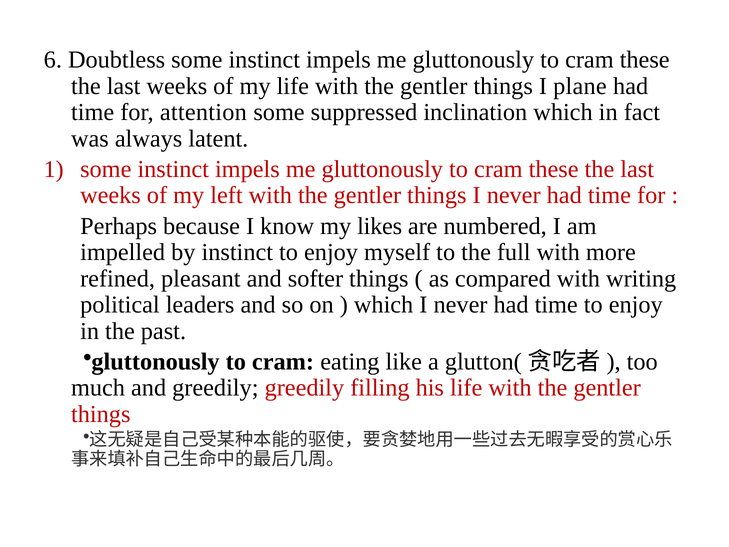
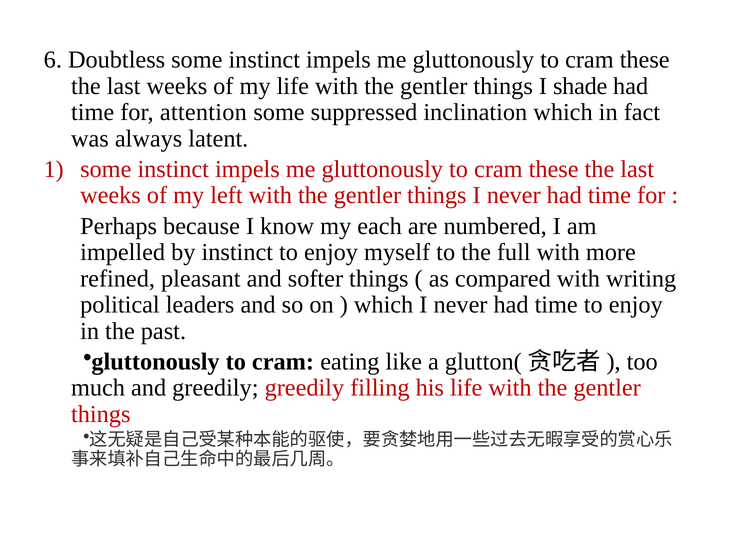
plane: plane -> shade (580, 86)
likes: likes -> each (380, 226)
